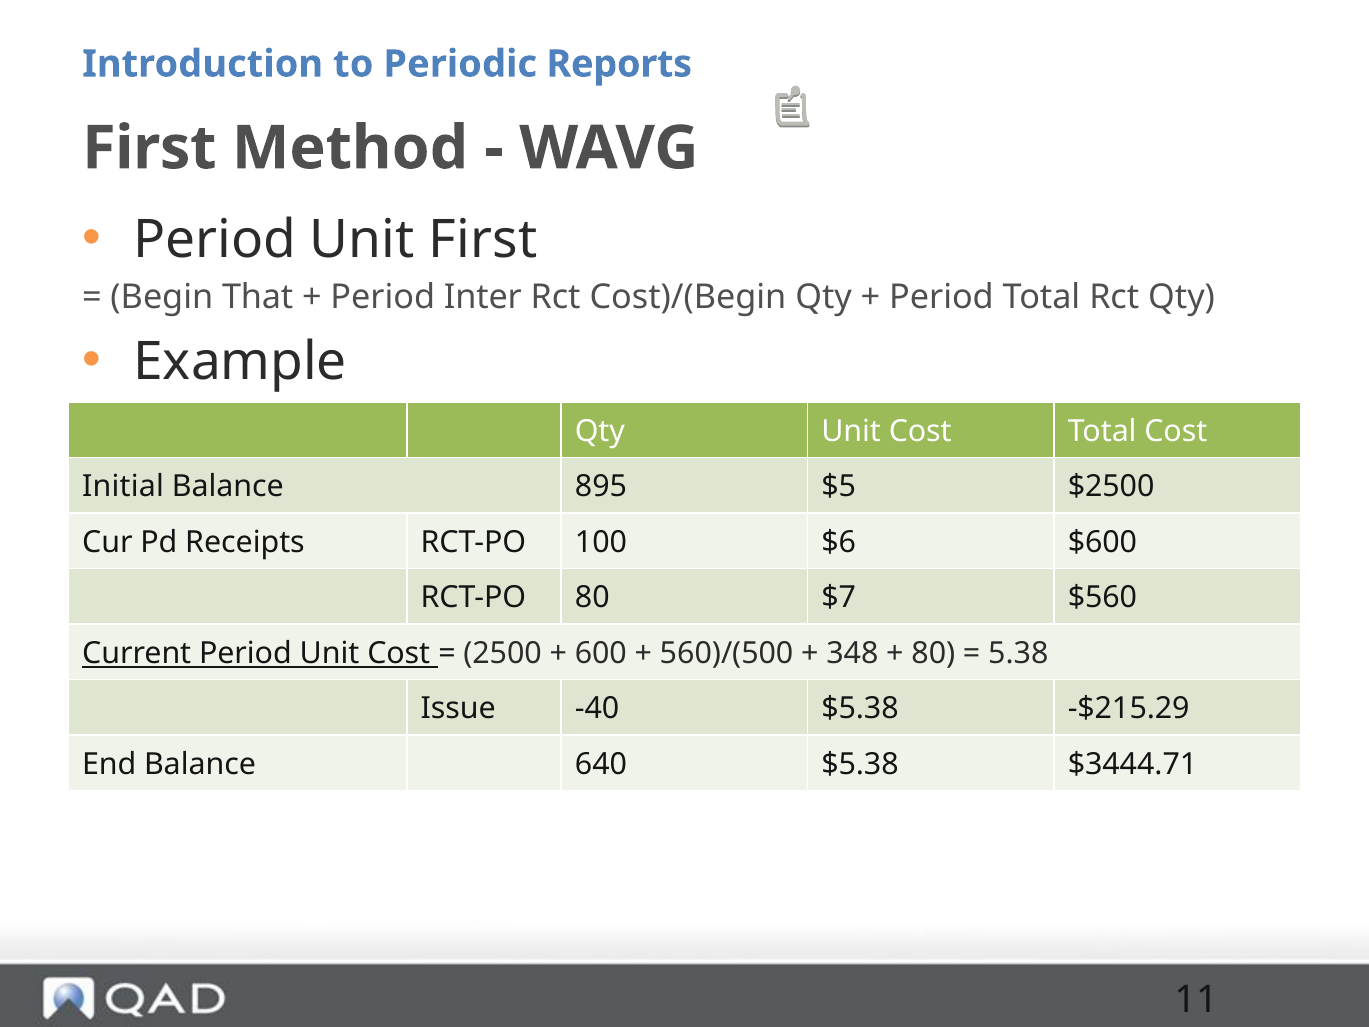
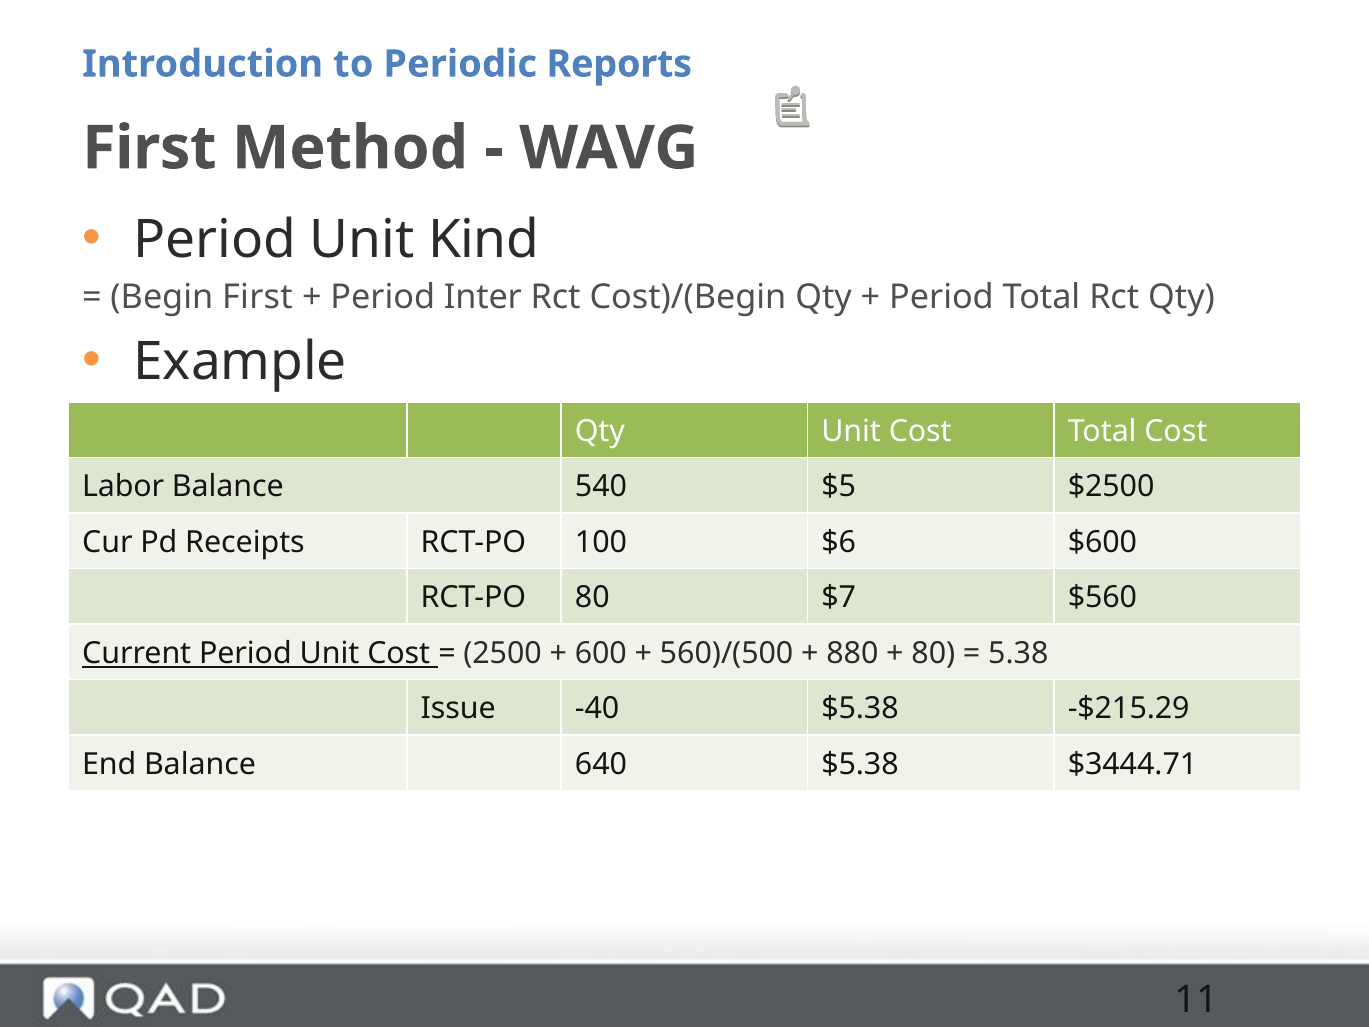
Unit First: First -> Kind (484, 239)
Begin That: That -> First (257, 297)
Initial: Initial -> Labor (123, 487)
895: 895 -> 540 (601, 487)
348: 348 -> 880 (852, 653)
